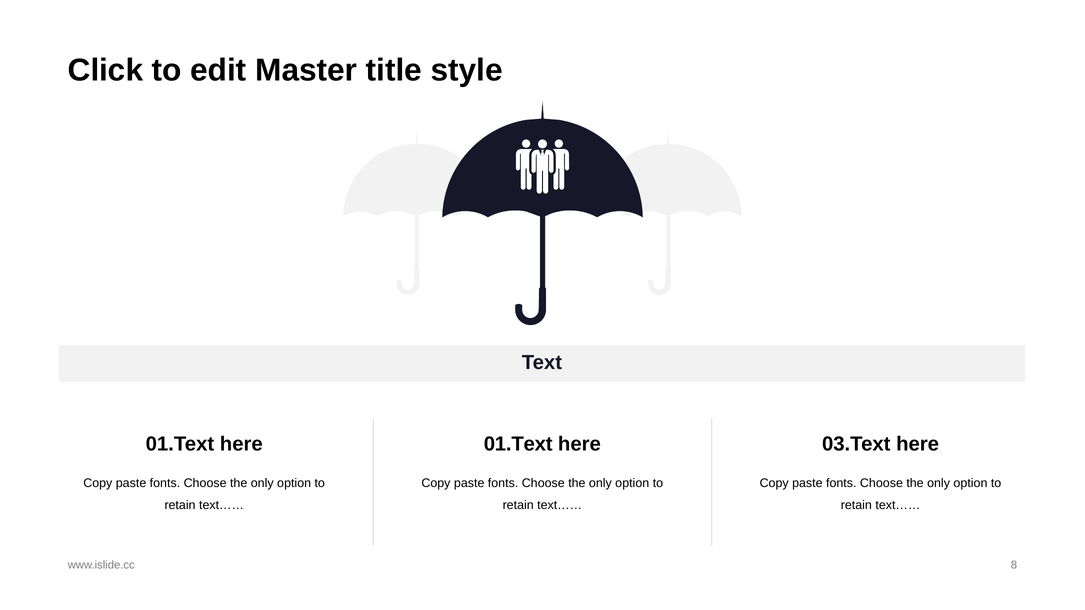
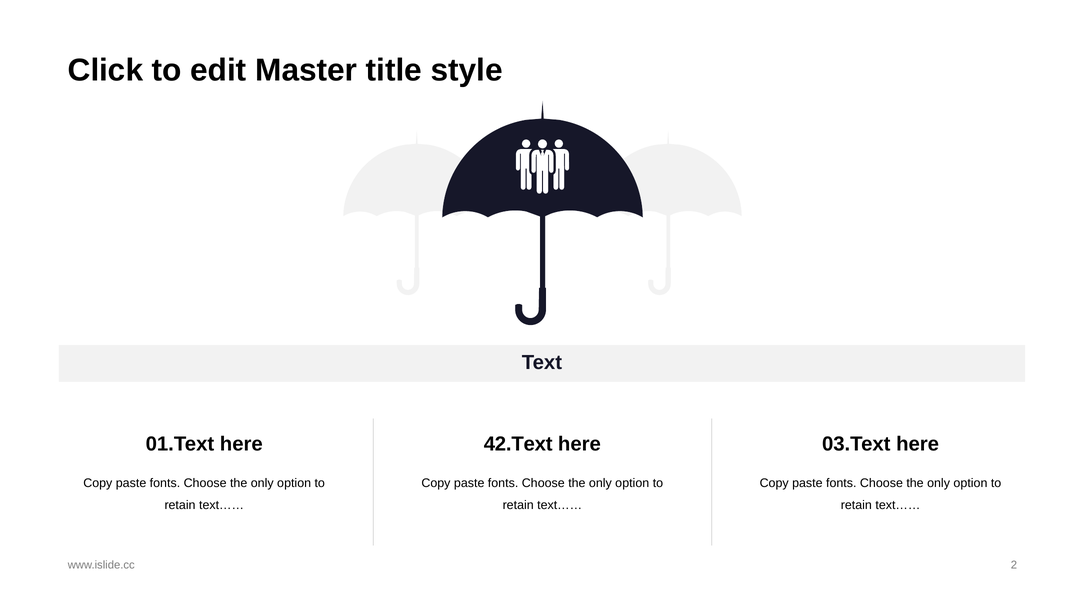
01.Text: 01.Text -> 42.Text (518, 444)
8: 8 -> 2 (1014, 565)
